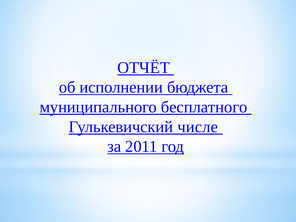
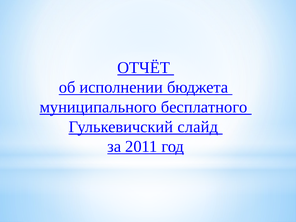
числе: числе -> слайд (198, 127)
